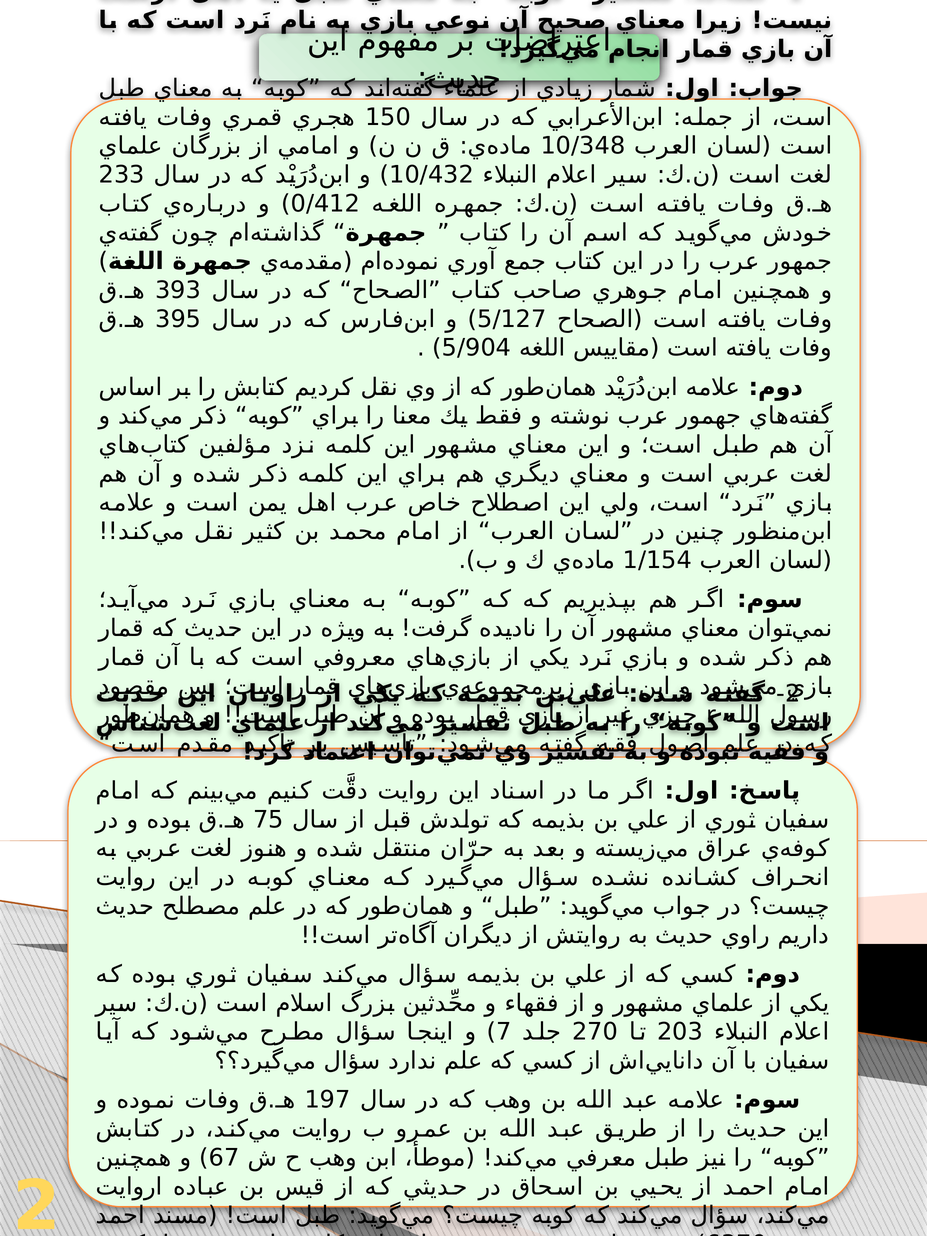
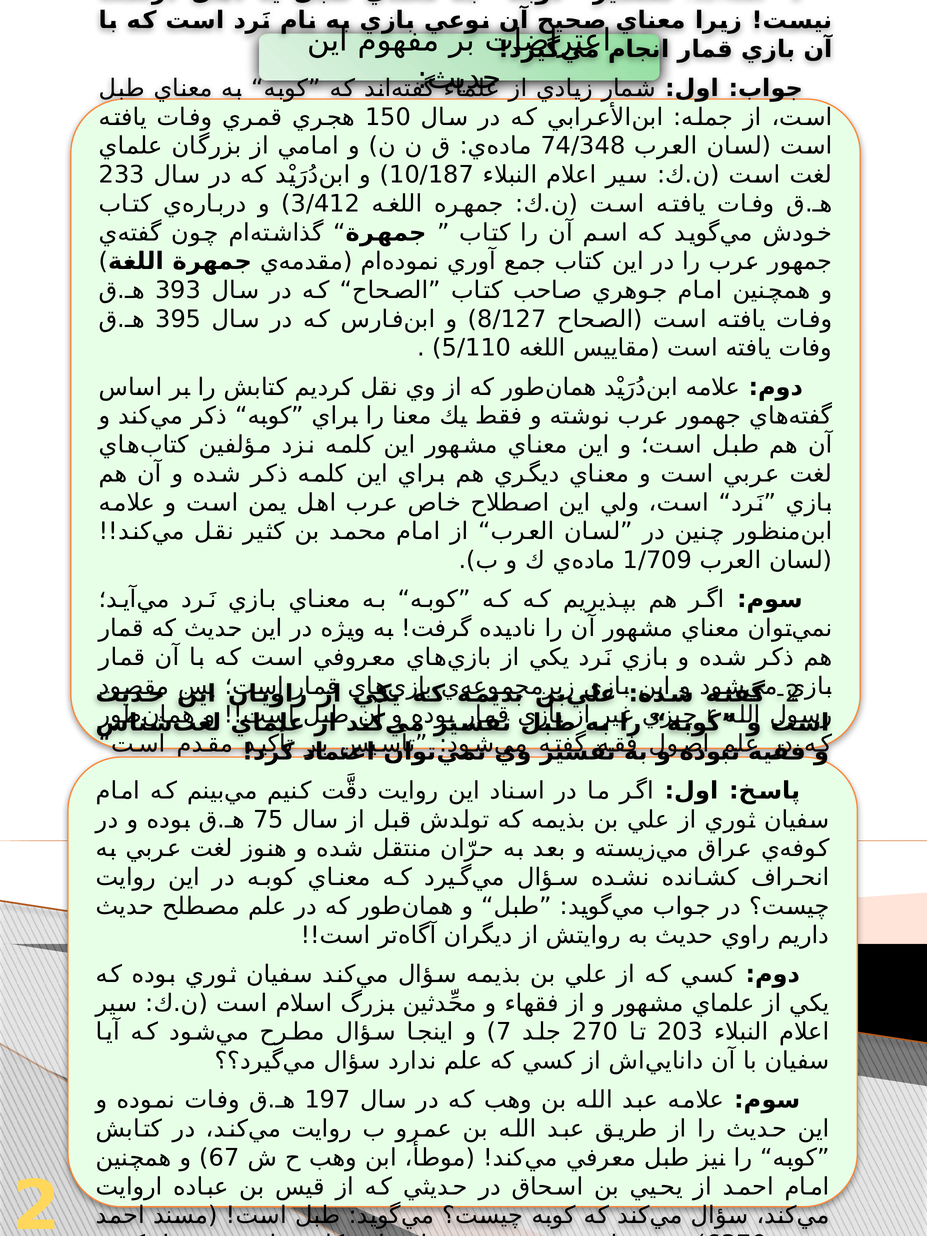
10/348: 10/348 -> 74/348 (583, 146)
10/432: 10/432 -> 10/187 (432, 175)
0/412: 0/412 -> 3/412 (325, 204)
5/127: 5/127 -> 8/127 (512, 319)
5/904: 5/904 -> 5/110 (477, 348)
1/154: 1/154 -> 1/709 (657, 560)
